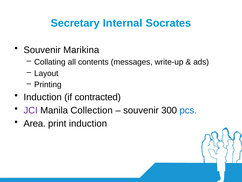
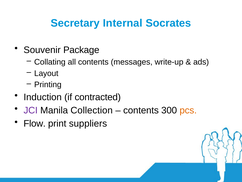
Marikina: Marikina -> Package (81, 50)
souvenir: souvenir -> contents (141, 110)
pcs colour: blue -> orange (188, 110)
Area: Area -> Flow (35, 123)
print induction: induction -> suppliers (88, 123)
